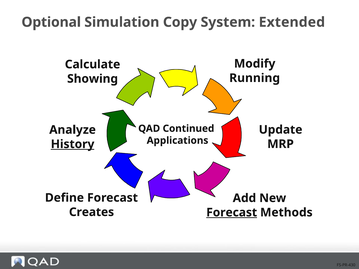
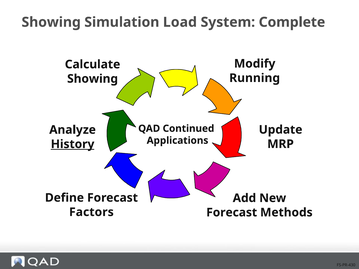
Optional: Optional -> Showing (51, 22)
Copy: Copy -> Load (180, 22)
Extended: Extended -> Complete (292, 22)
Creates: Creates -> Factors (91, 212)
Forecast underline: present -> none (232, 213)
